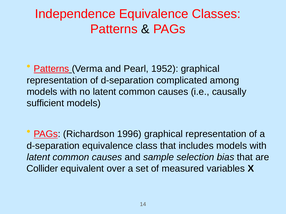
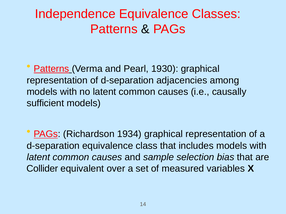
1952: 1952 -> 1930 (165, 69)
complicated: complicated -> adjacencies (182, 81)
1996: 1996 -> 1934 (129, 134)
